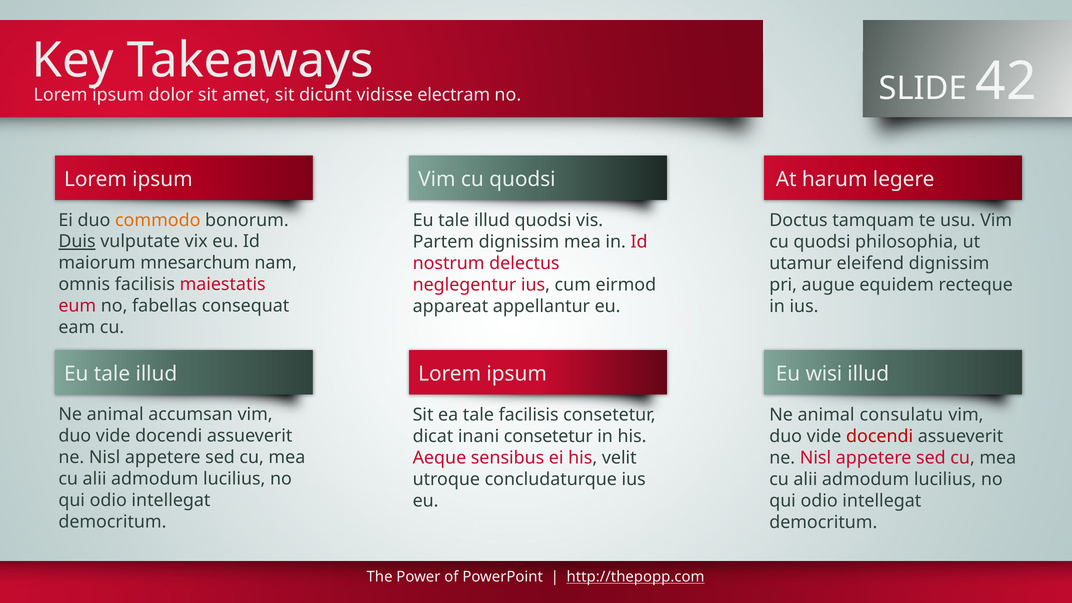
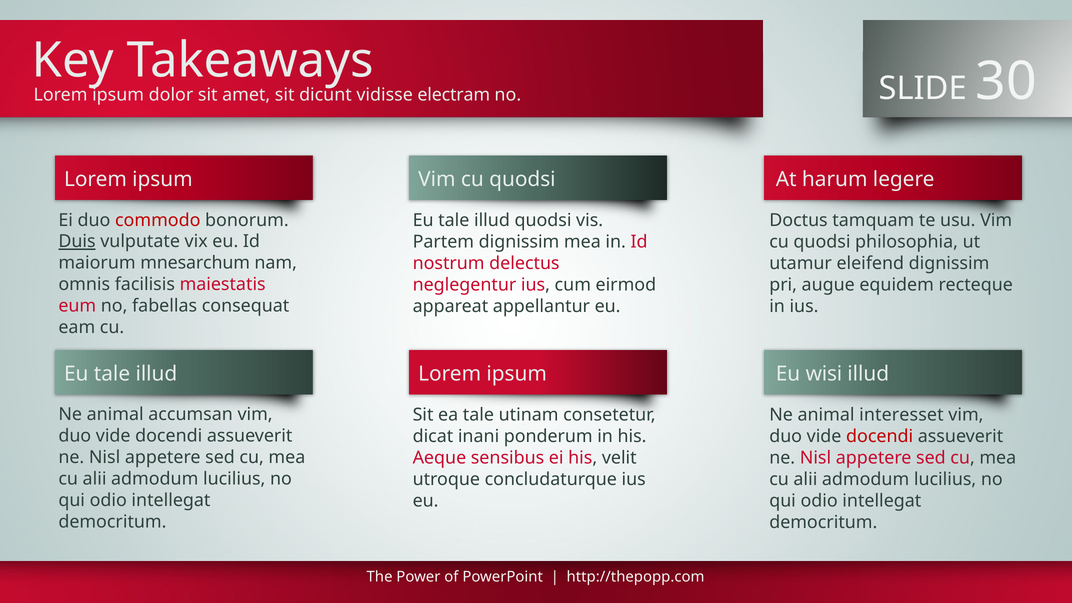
42: 42 -> 30 (1006, 82)
commodo colour: orange -> red (158, 220)
tale facilisis: facilisis -> utinam (529, 415)
consulatu: consulatu -> interesset (901, 415)
inani consetetur: consetetur -> ponderum (548, 436)
http://thepopp.com underline: present -> none (636, 577)
